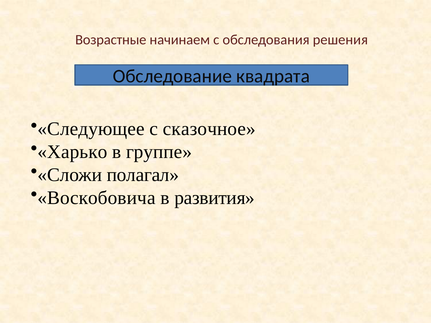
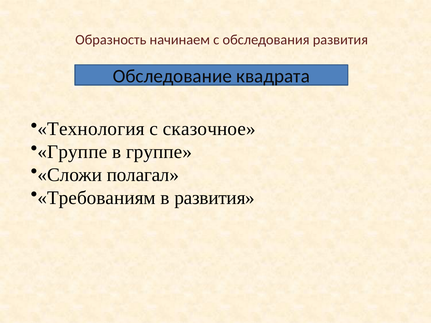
Возрастные: Возрастные -> Образность (111, 40)
обследования решения: решения -> развития (340, 40)
Следующее: Следующее -> Технология (91, 129)
Харько: Харько -> Группе (72, 152)
Воскобовича: Воскобовича -> Требованиям (97, 198)
